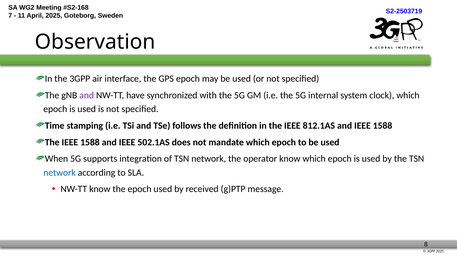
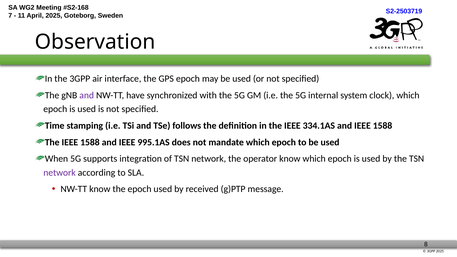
812.1AS: 812.1AS -> 334.1AS (319, 126)
502.1AS: 502.1AS -> 995.1AS (154, 142)
network colour: blue -> purple (60, 173)
